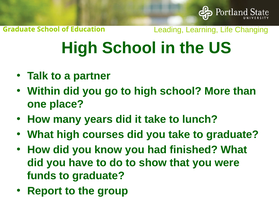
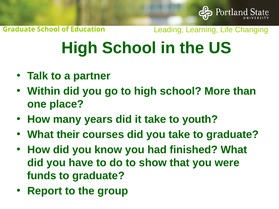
lunch: lunch -> youth (200, 120)
What high: high -> their (68, 135)
